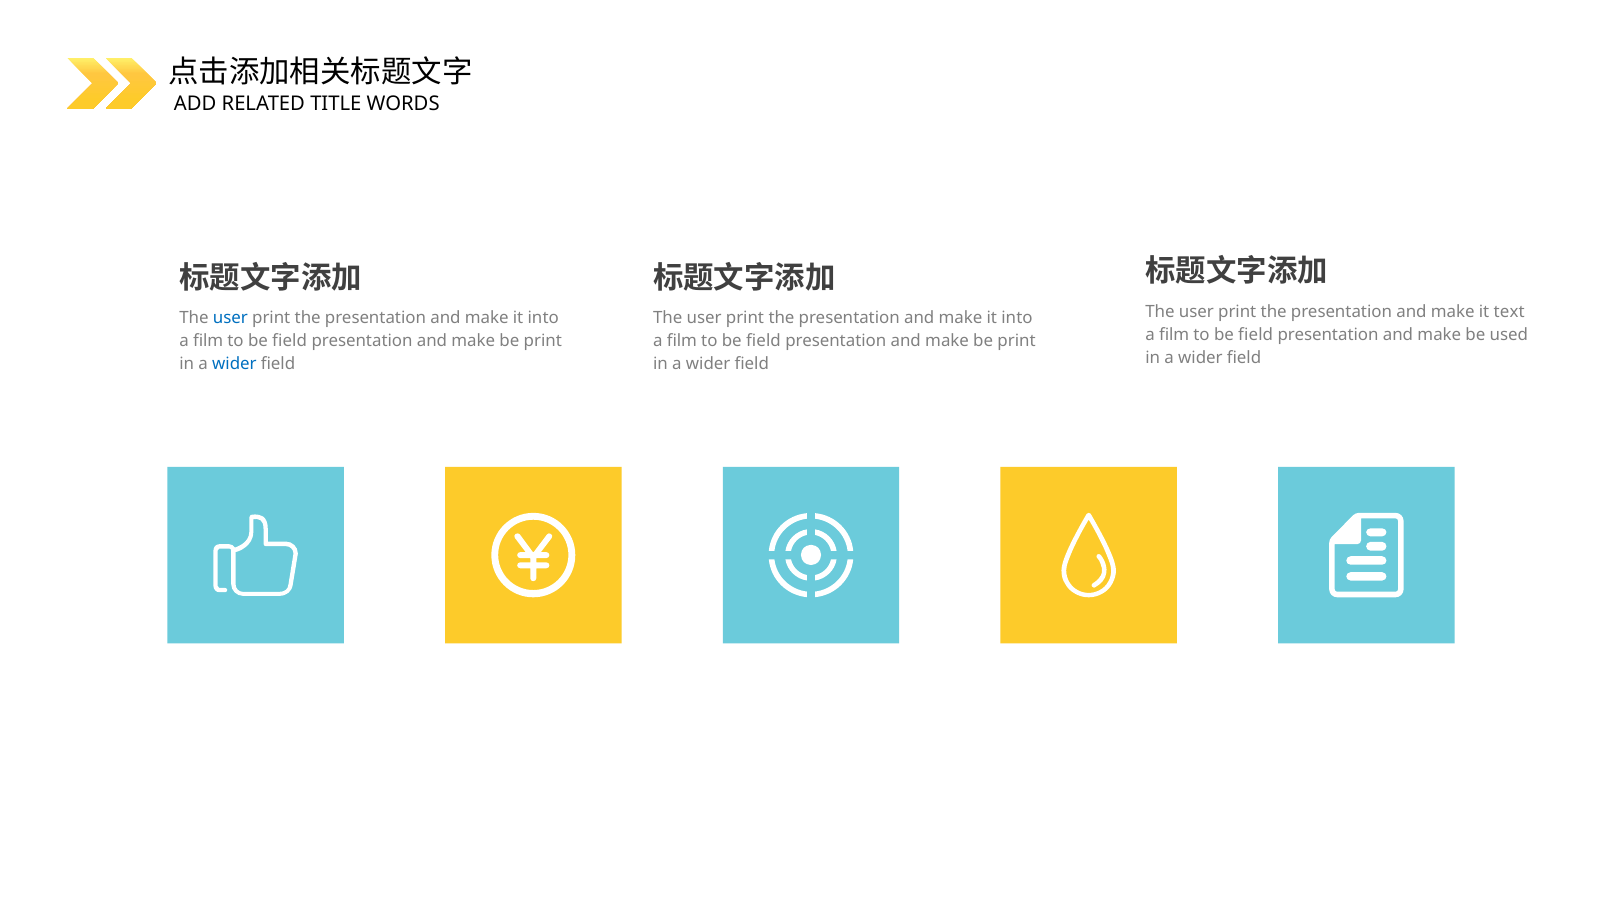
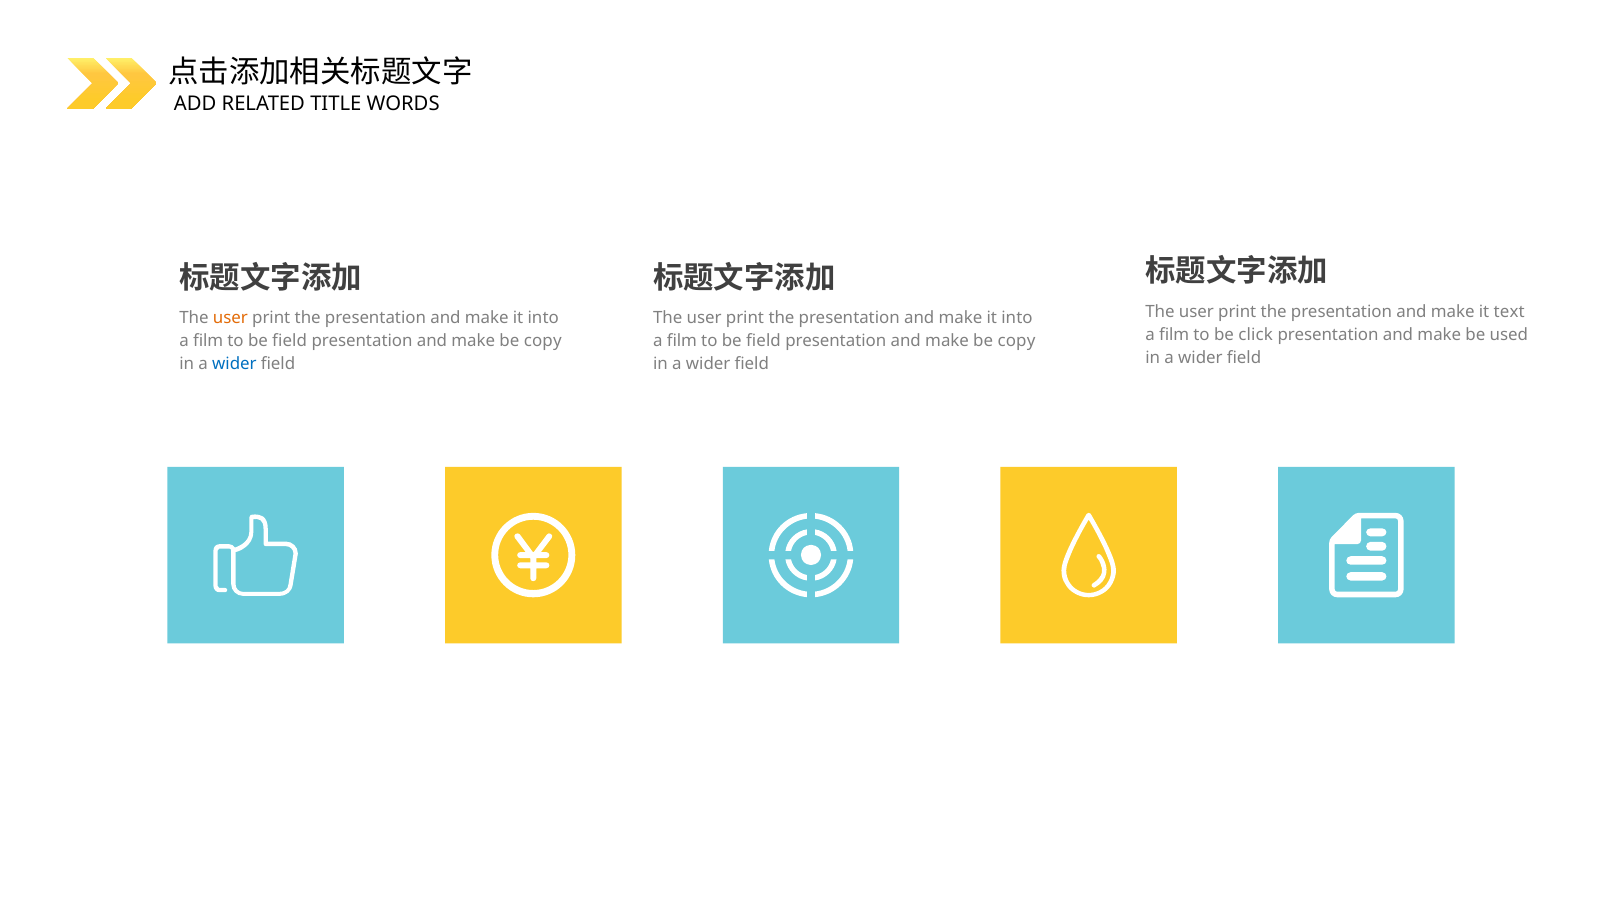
user colour: blue -> orange (230, 318)
field: field -> click (1256, 334)
print: print -> copy (543, 341)
print: print -> copy (1016, 341)
